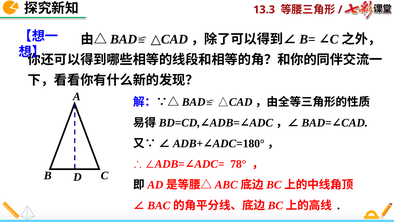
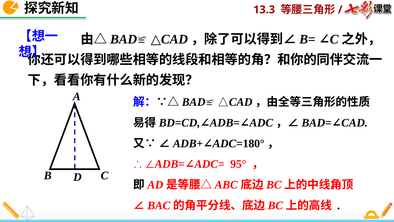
78°: 78° -> 95° (238, 164)
